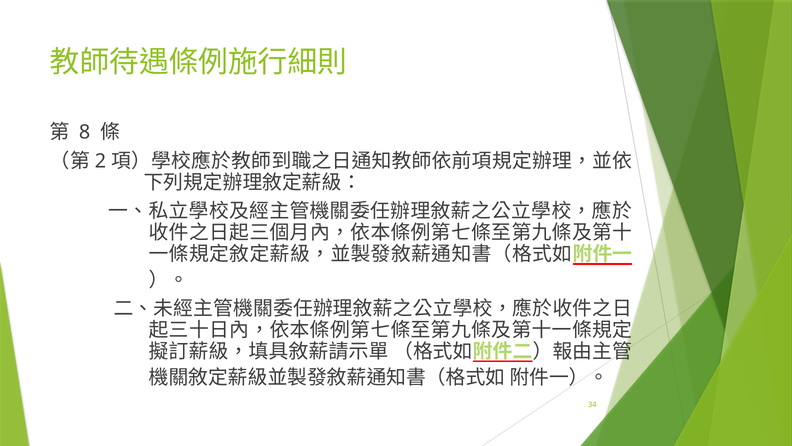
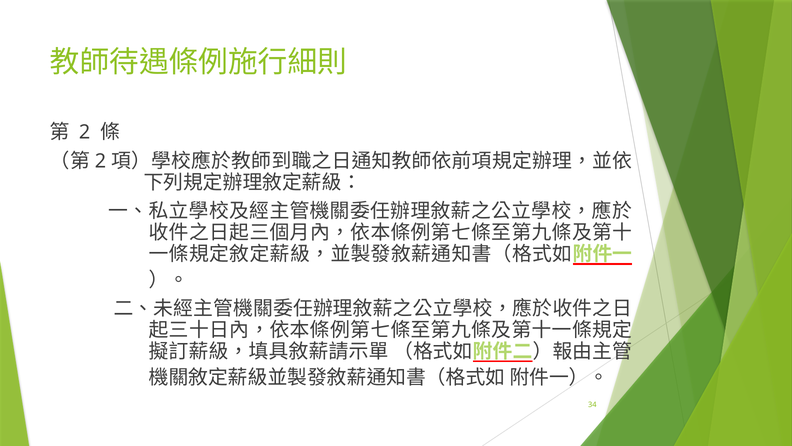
8: 8 -> 2 (85, 132)
